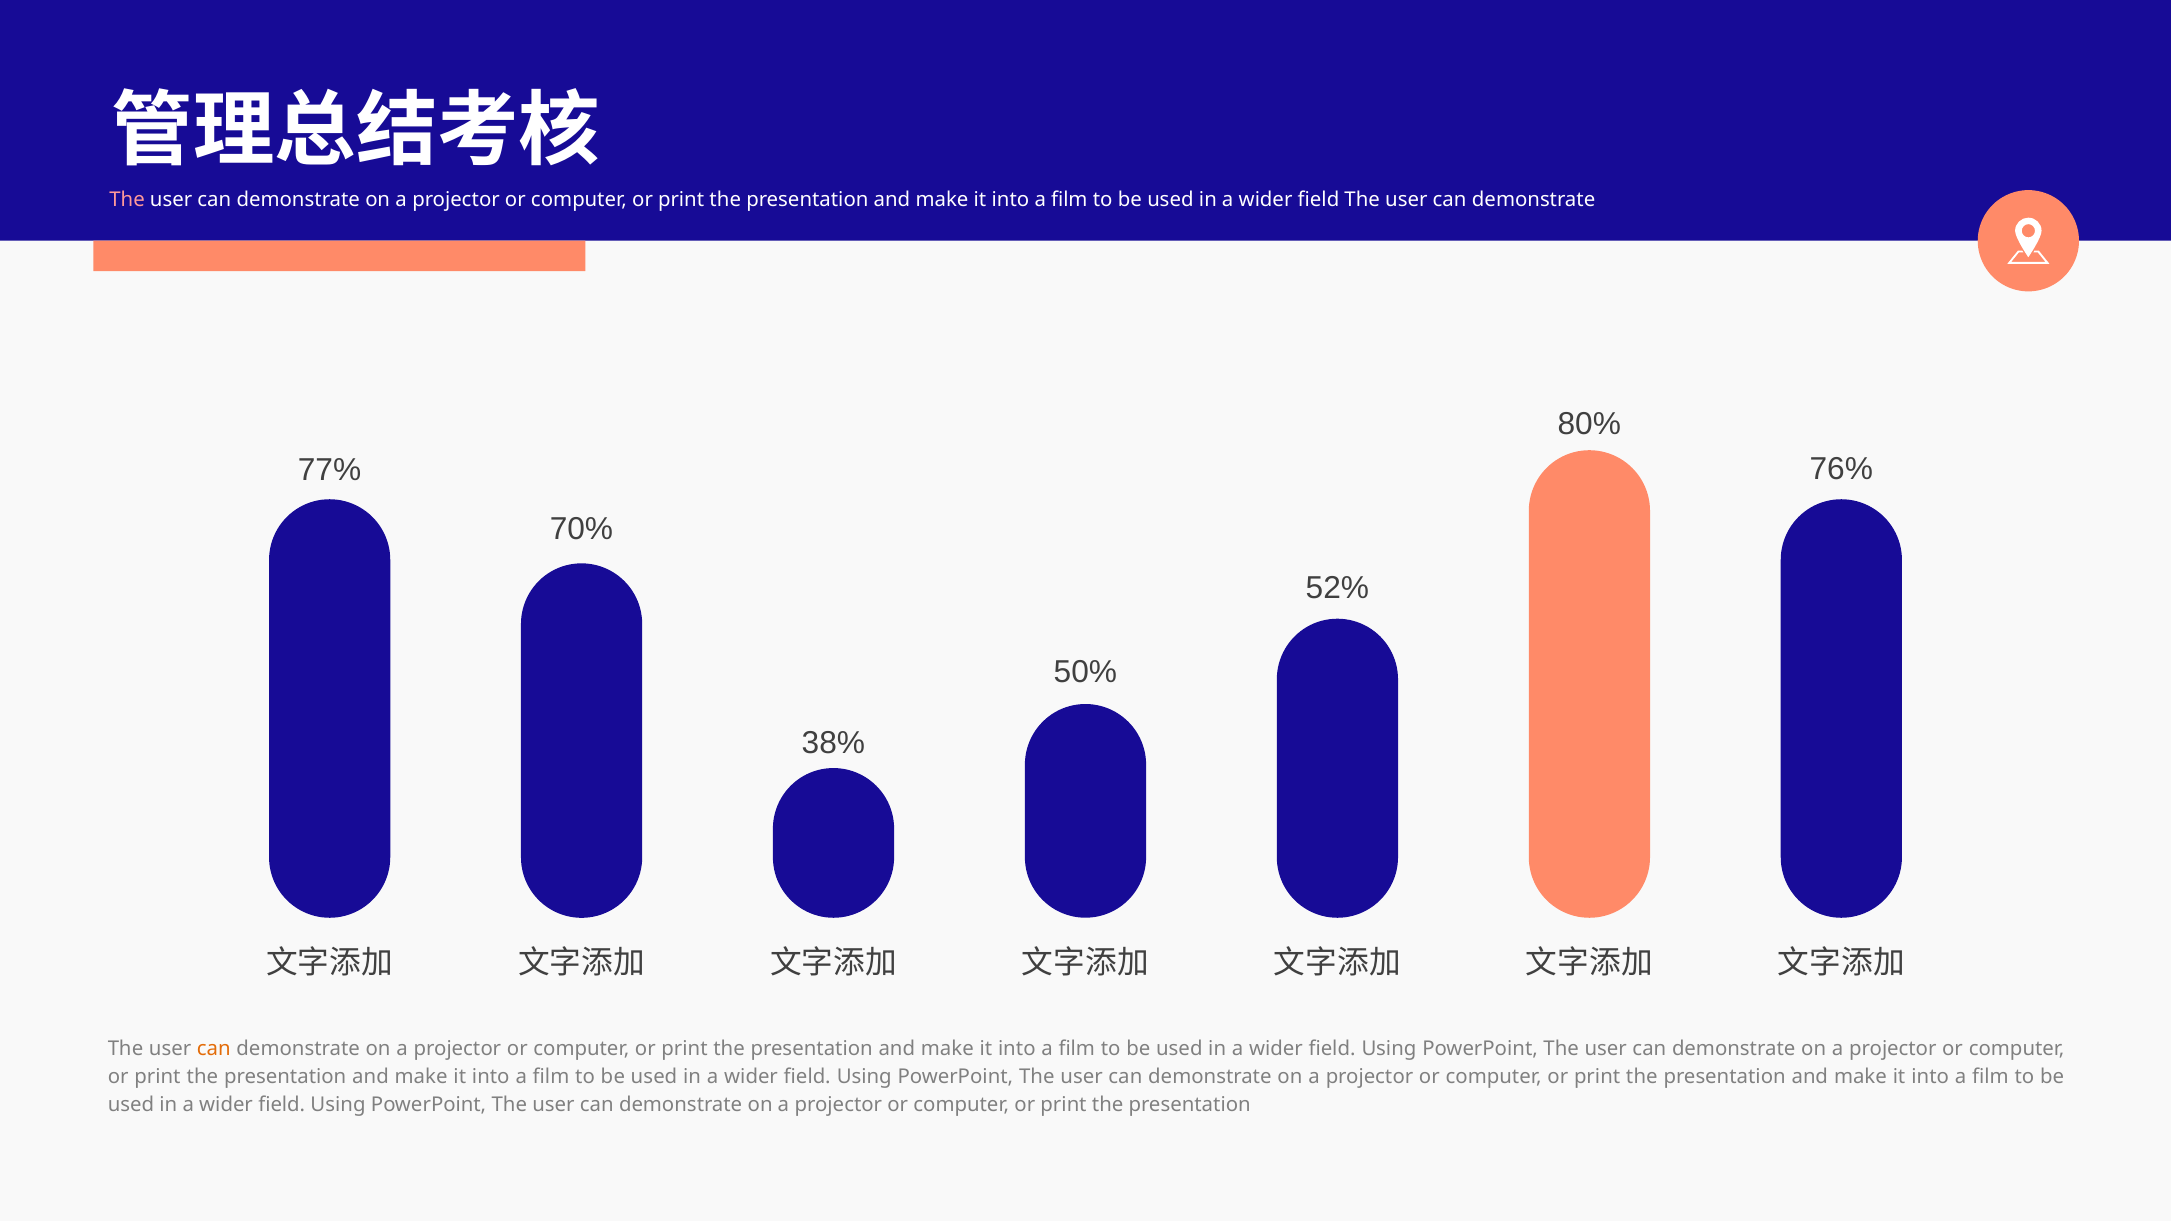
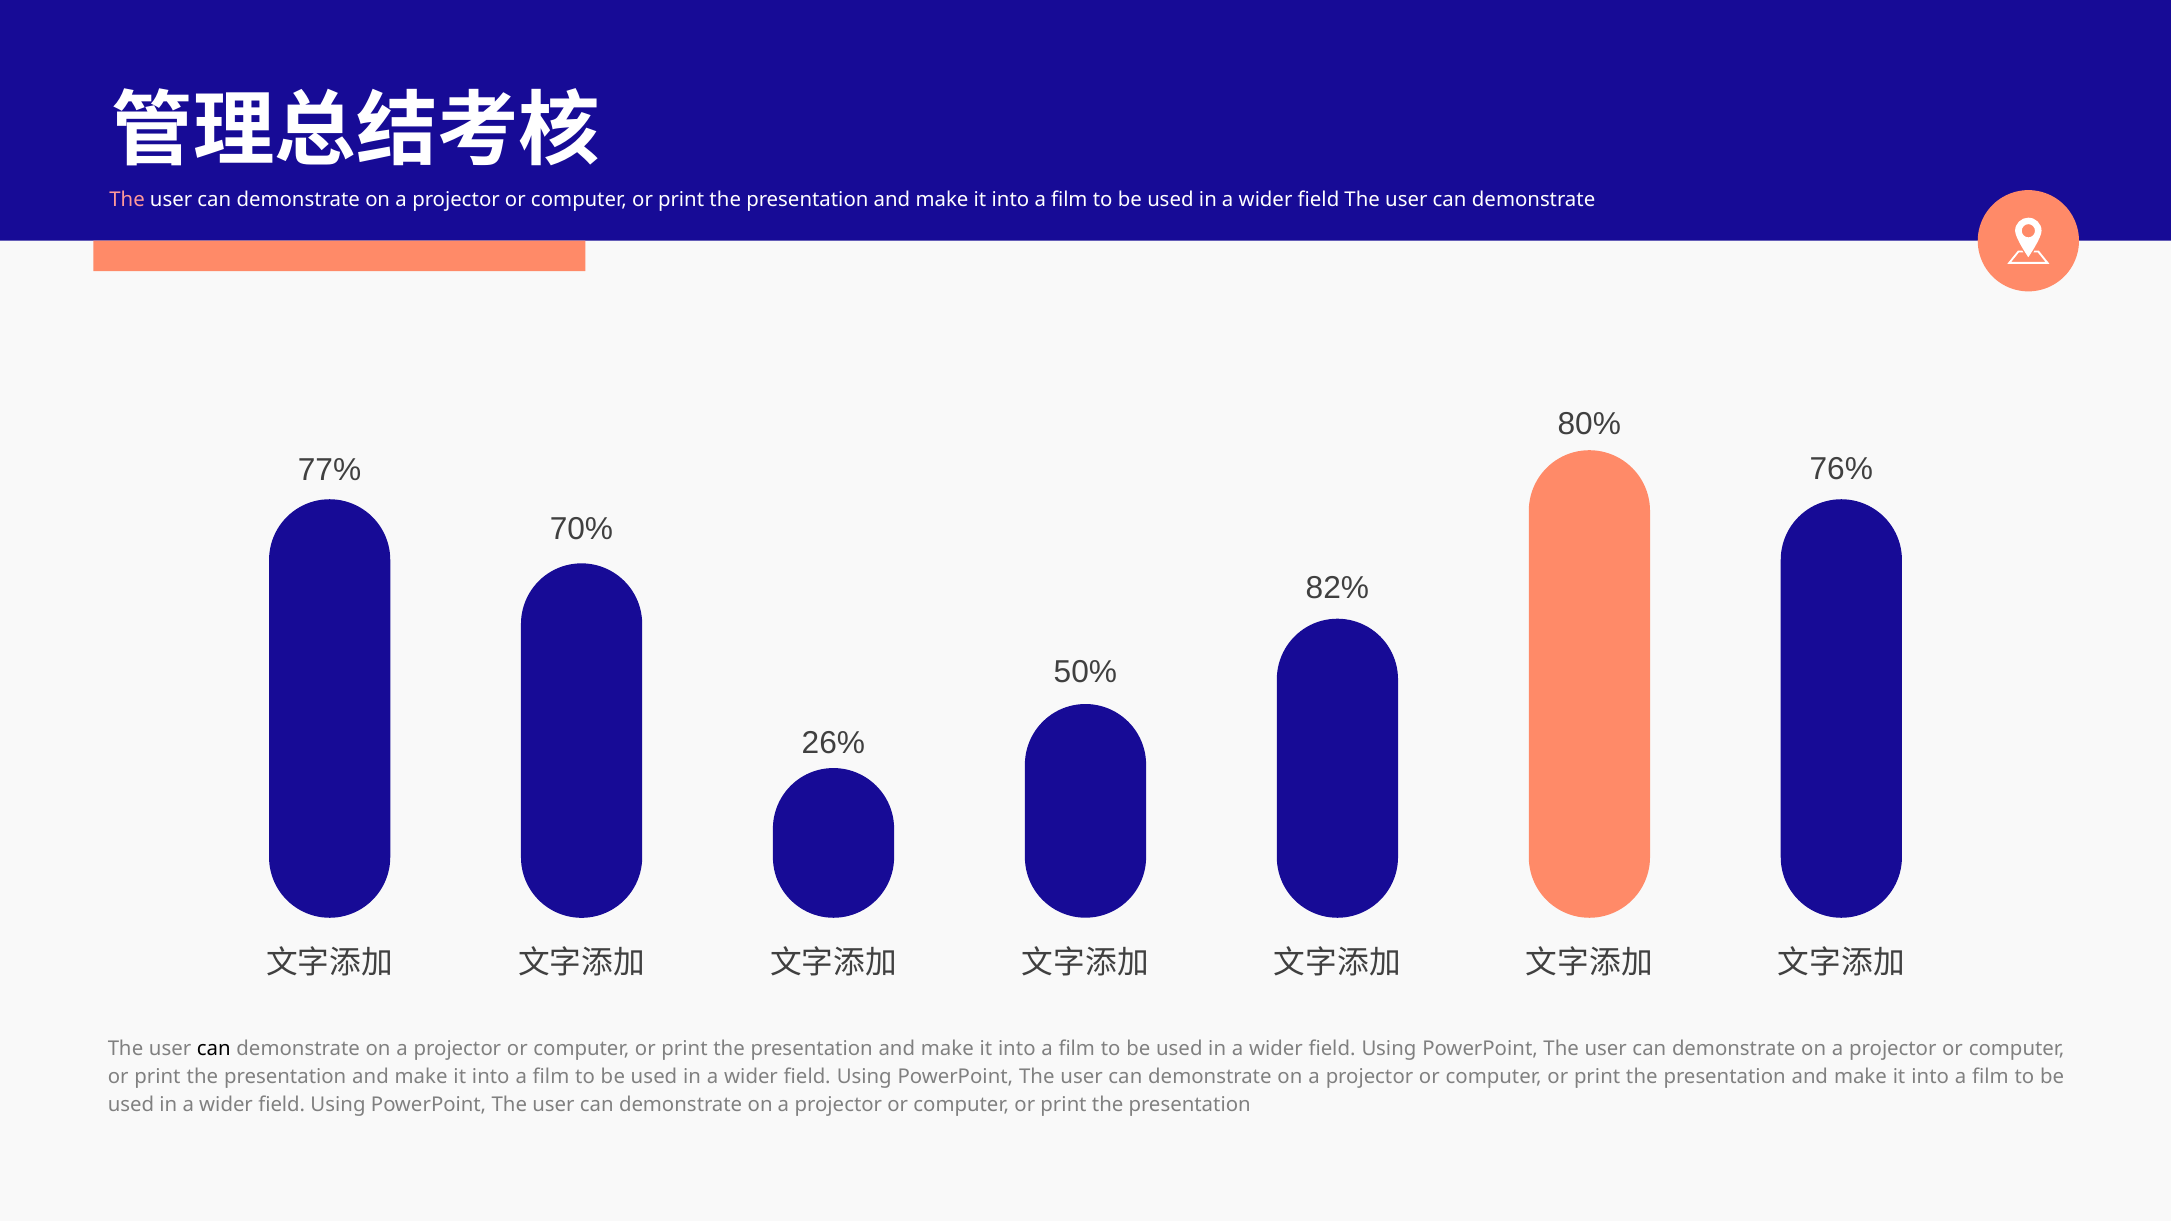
52%: 52% -> 82% (1337, 588)
38%: 38% -> 26% (833, 743)
can colour: orange -> black (214, 1049)
